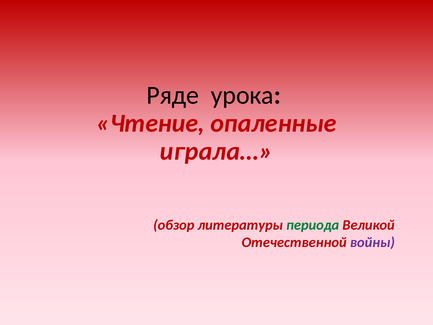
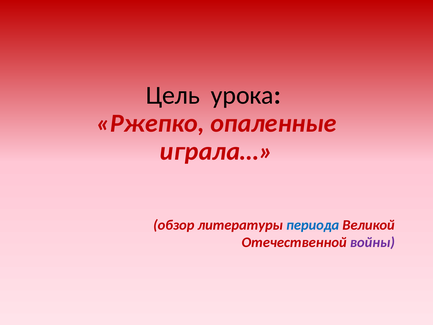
Ряде: Ряде -> Цель (173, 95)
Чтение: Чтение -> Ржепко (150, 123)
периода colour: green -> blue (313, 225)
